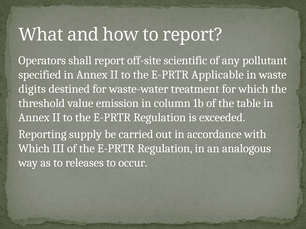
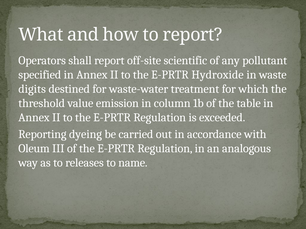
Applicable: Applicable -> Hydroxide (218, 75)
supply: supply -> dyeing (85, 134)
Which: Which -> Oleum (34, 149)
occur: occur -> name (133, 163)
